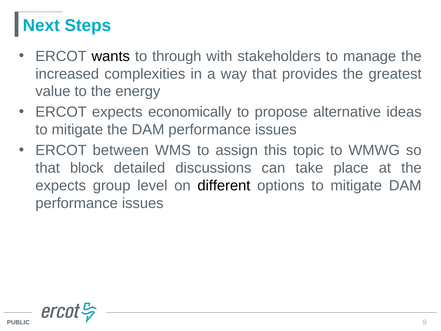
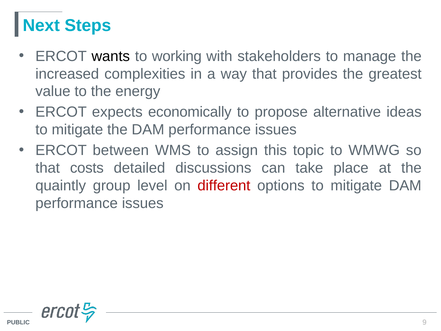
through: through -> working (177, 56)
block: block -> costs (87, 168)
expects: expects -> quaintly (61, 185)
different colour: black -> red (224, 185)
